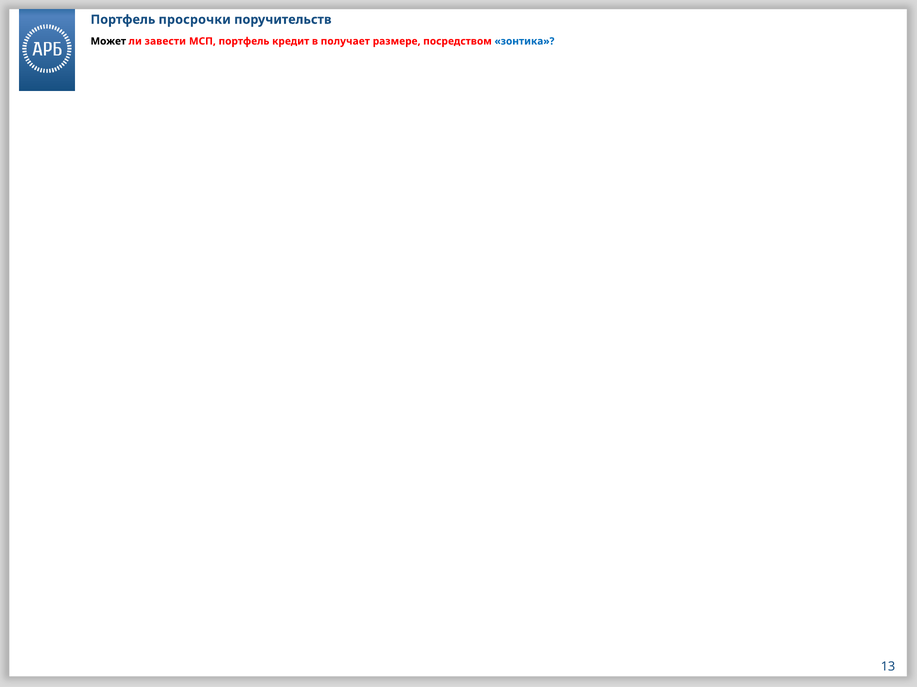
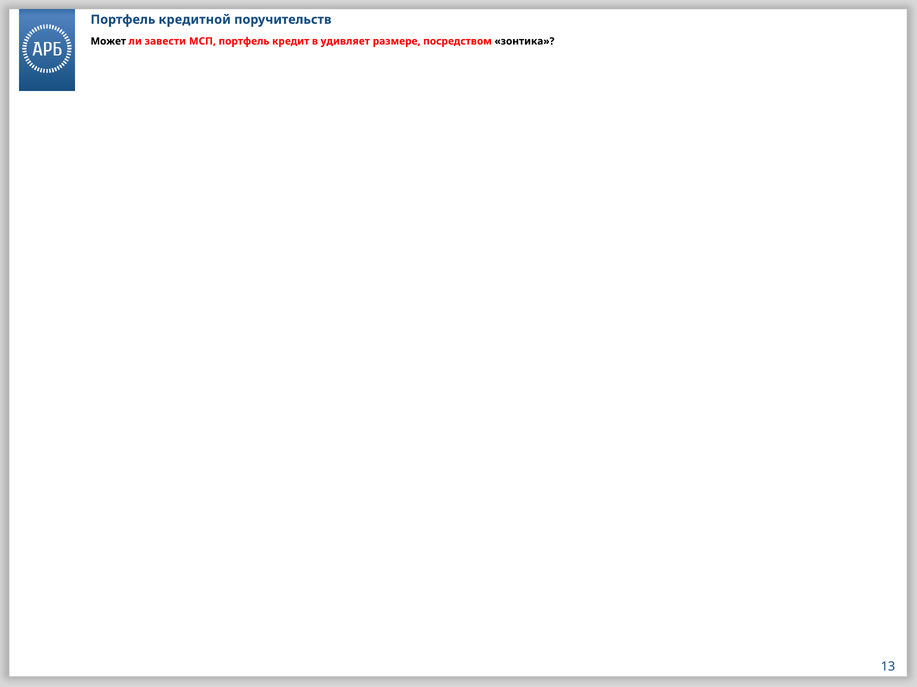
просрочки: просрочки -> кредитной (195, 20)
получает: получает -> удивляет (345, 41)
зонтика colour: blue -> black (524, 41)
